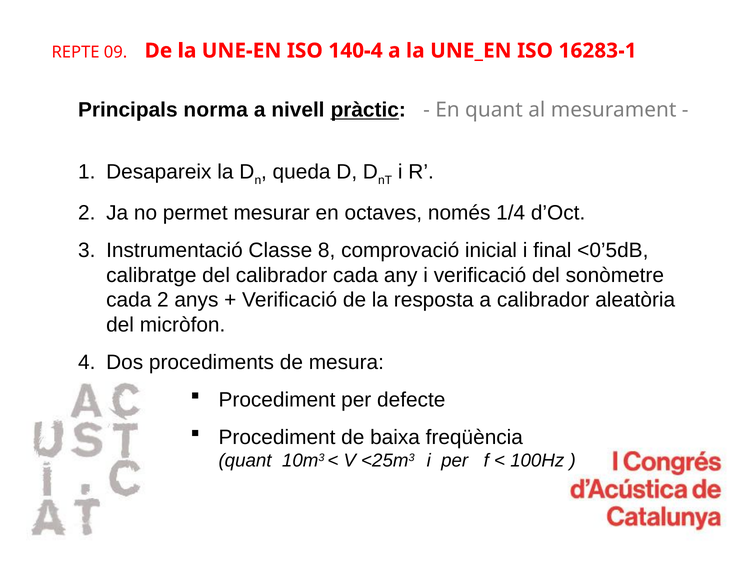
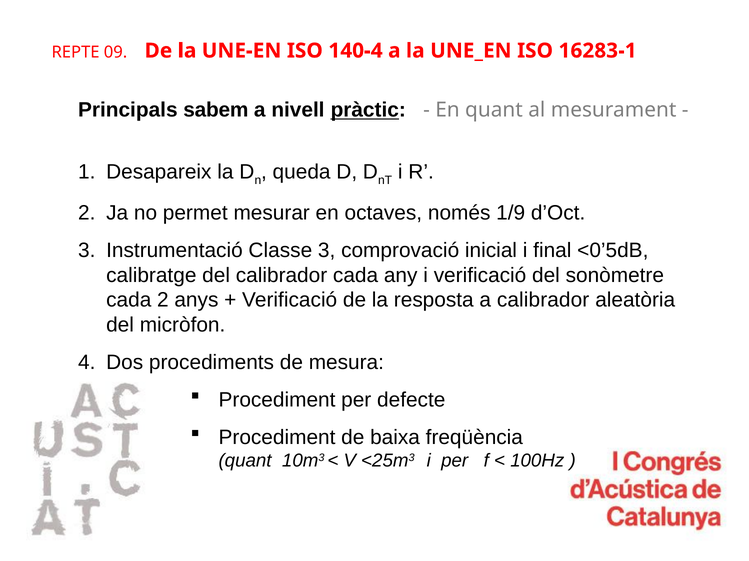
norma: norma -> sabem (216, 110)
1/4: 1/4 -> 1/9 (511, 213)
Classe 8: 8 -> 3 (327, 251)
